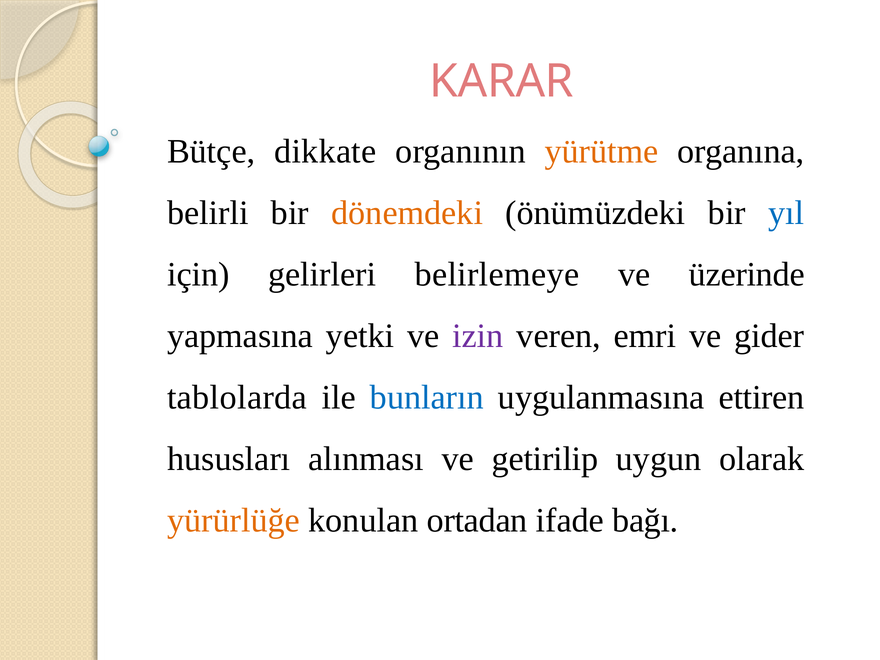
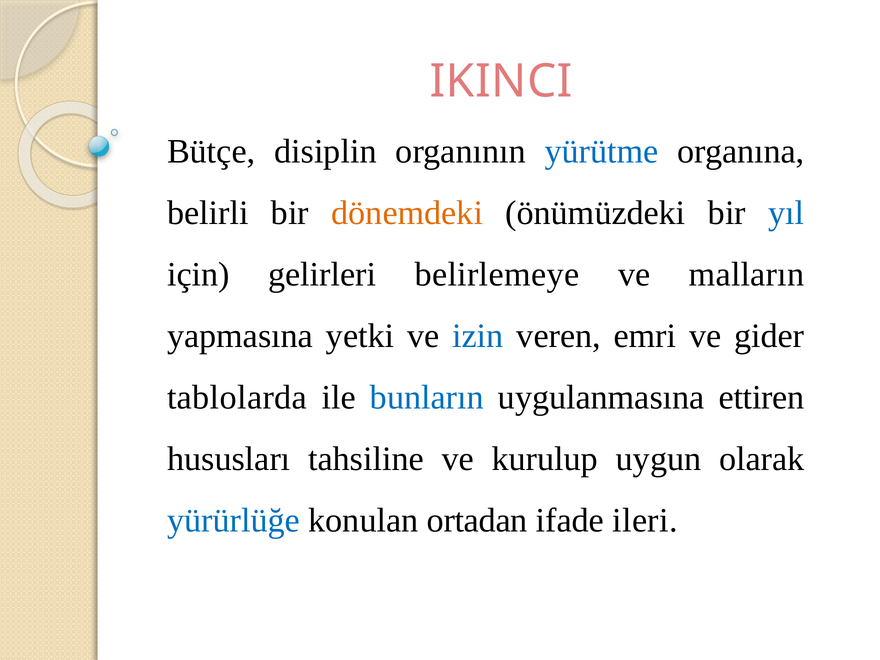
KARAR: KARAR -> IKINCI (501, 81)
dikkate: dikkate -> disiplin (325, 152)
yürütme colour: orange -> blue (601, 152)
üzerinde: üzerinde -> malların (747, 274)
izin colour: purple -> blue (478, 336)
alınması: alınması -> tahsiline (366, 459)
getirilip: getirilip -> kurulup (545, 459)
yürürlüğe colour: orange -> blue (234, 520)
bağı: bağı -> ileri (645, 520)
